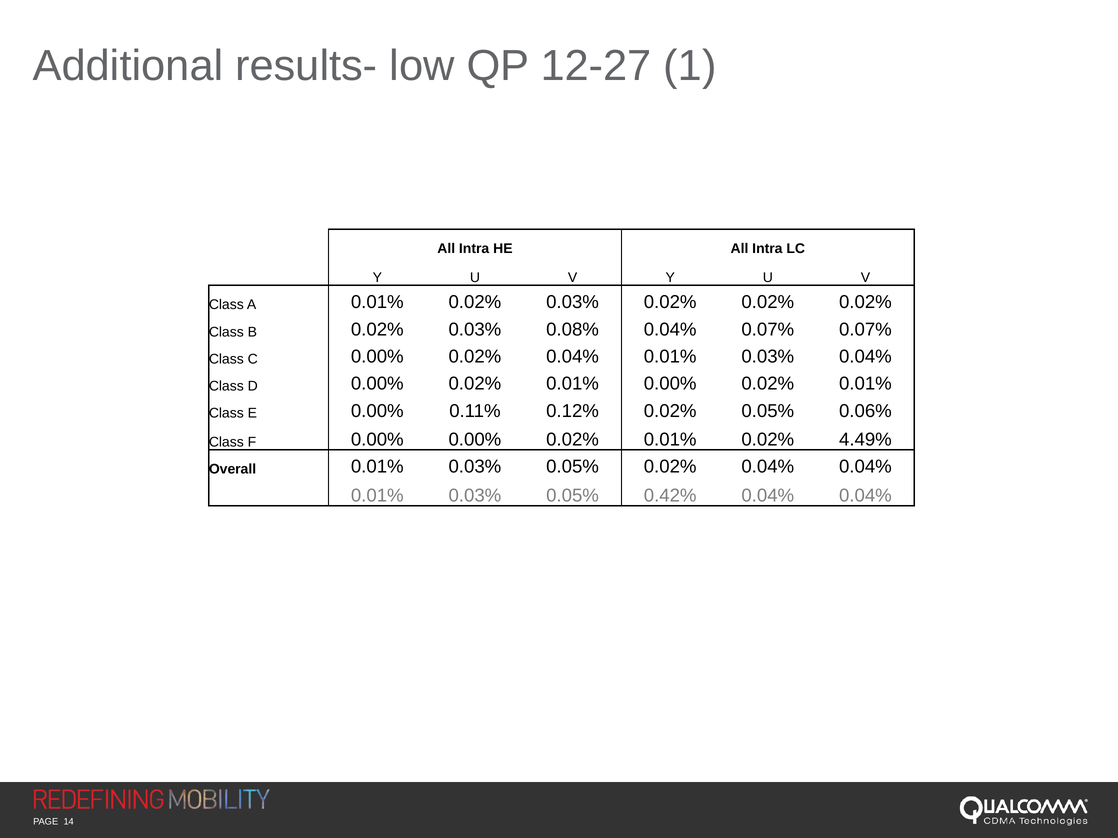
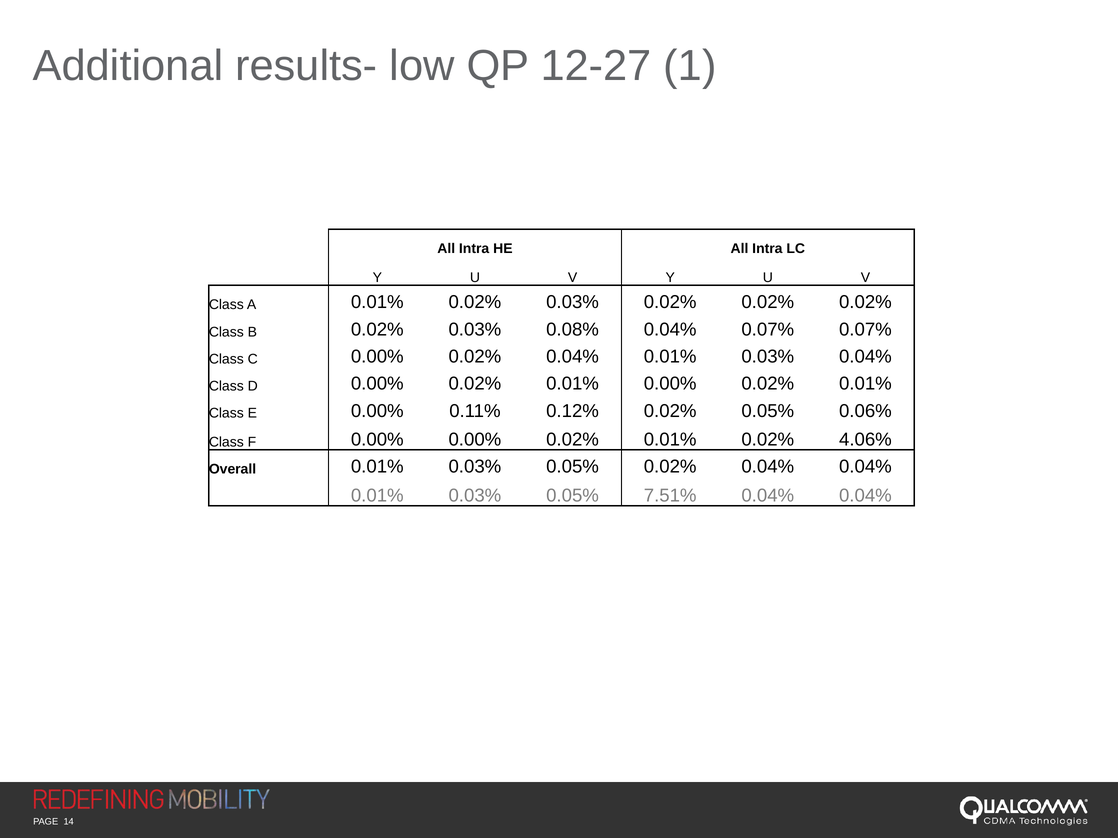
4.49%: 4.49% -> 4.06% (865, 440)
0.42%: 0.42% -> 7.51% (670, 496)
